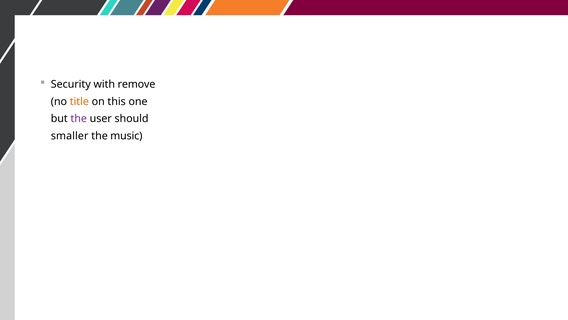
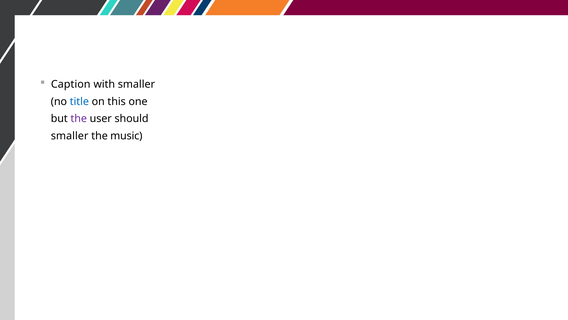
Security: Security -> Caption (71, 84)
with remove: remove -> smaller (136, 84)
title colour: orange -> blue (79, 101)
